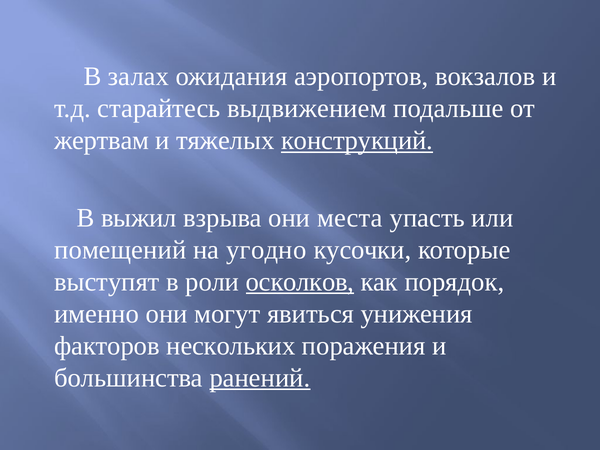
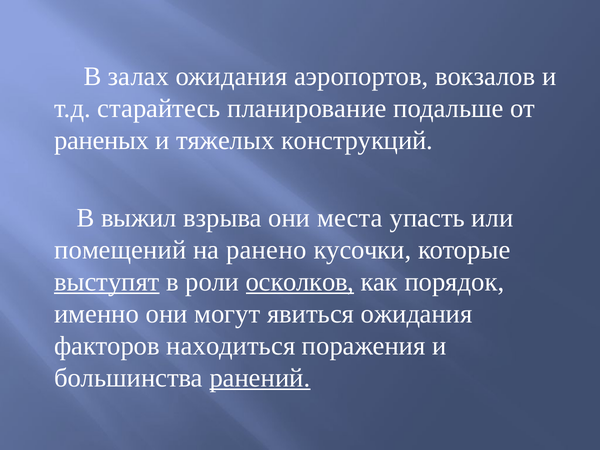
выдвижением: выдвижением -> планирование (307, 109)
жертвам: жертвам -> раненых (102, 141)
конструкций underline: present -> none (357, 141)
угодно: угодно -> ранено (266, 250)
выступят underline: none -> present (107, 282)
явиться унижения: унижения -> ожидания (417, 314)
нескольких: нескольких -> находиться (231, 346)
